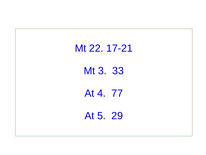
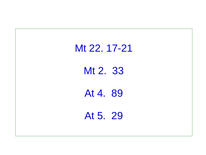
3: 3 -> 2 (102, 71)
77: 77 -> 89 (117, 93)
